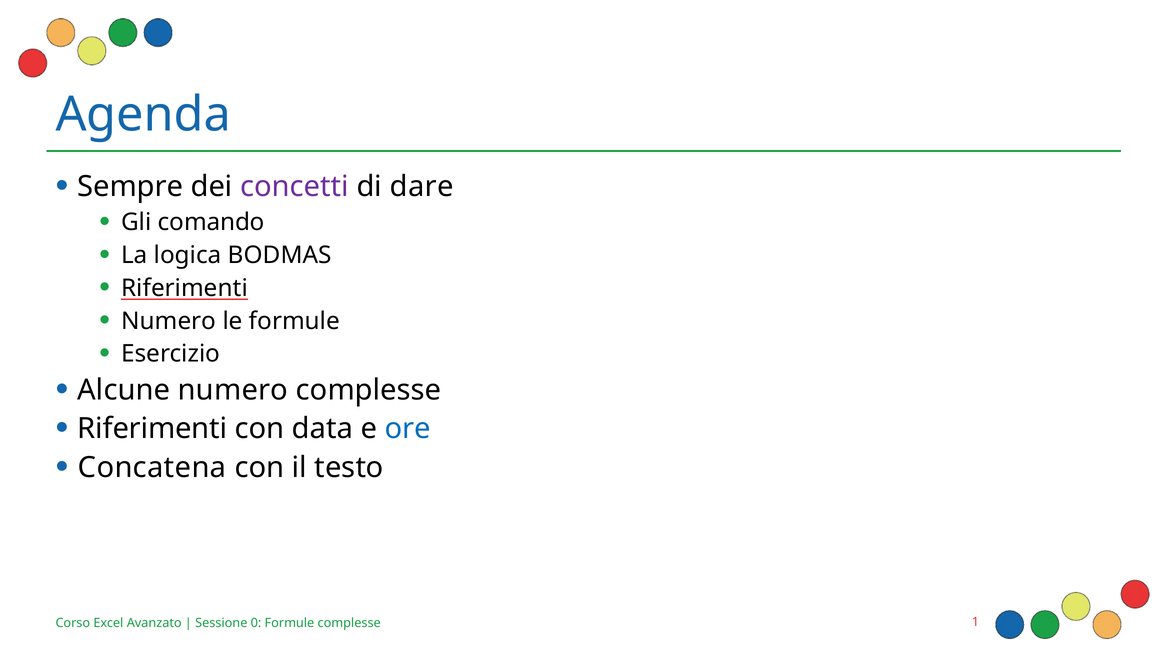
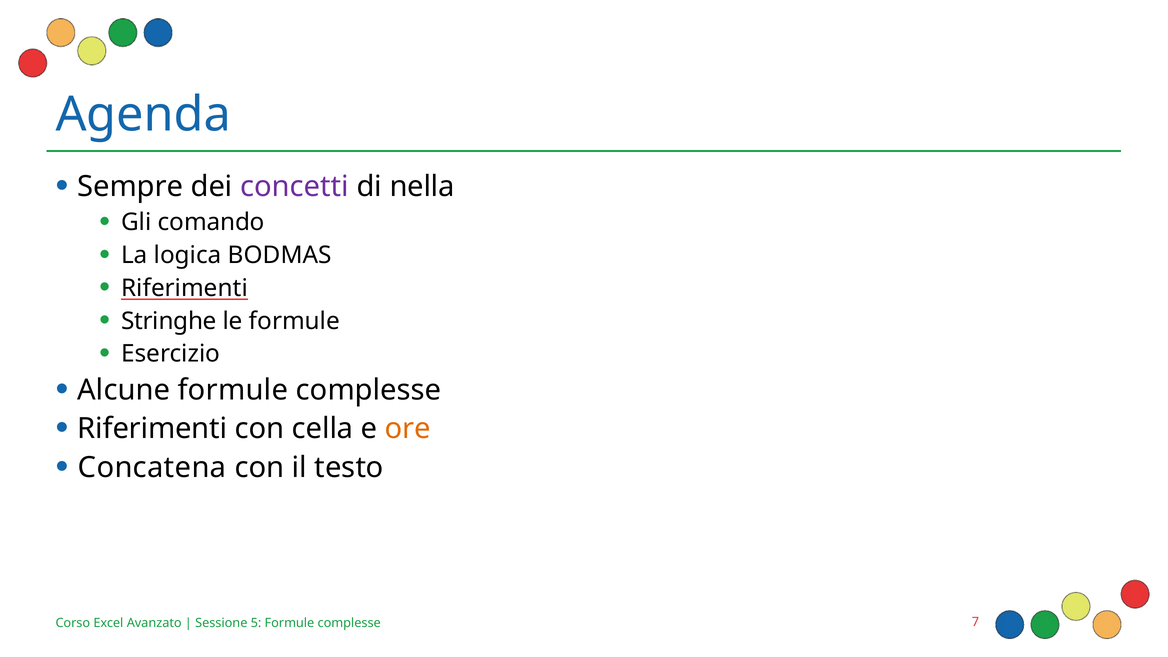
dare: dare -> nella (422, 187)
Numero: Numero -> Stringhe (169, 321)
Alcune numero: numero -> formule (233, 390)
data: data -> cella (323, 429)
ore colour: blue -> orange (408, 429)
0: 0 -> 5 (256, 623)
1: 1 -> 7 (975, 622)
